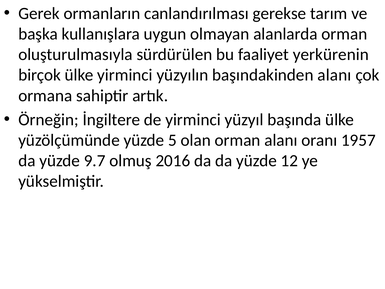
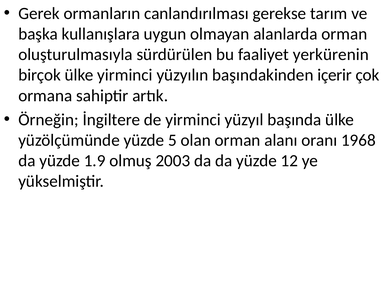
başındakinden alanı: alanı -> içerir (335, 75)
1957: 1957 -> 1968 (358, 140)
9.7: 9.7 -> 1.9 (95, 161)
2016: 2016 -> 2003 (173, 161)
